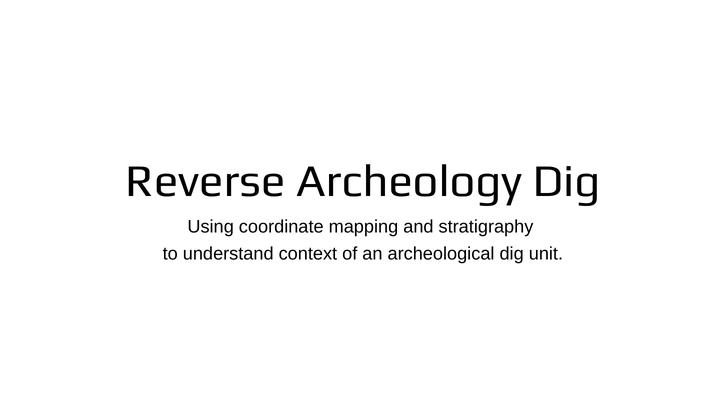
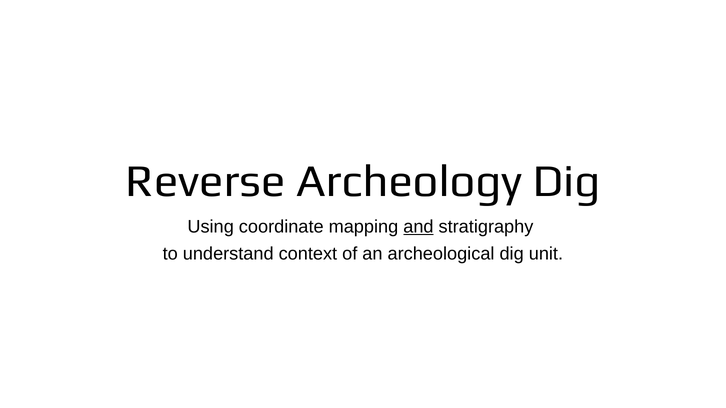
and underline: none -> present (418, 227)
